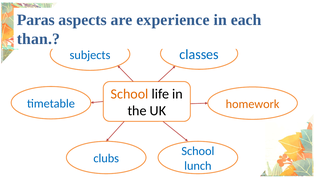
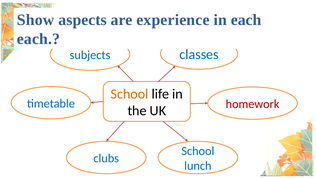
Paras: Paras -> Show (36, 20)
than: than -> each (38, 39)
homework colour: orange -> red (253, 104)
